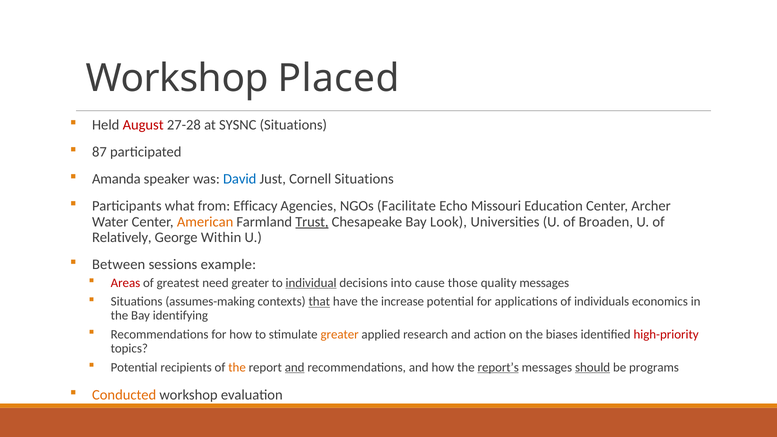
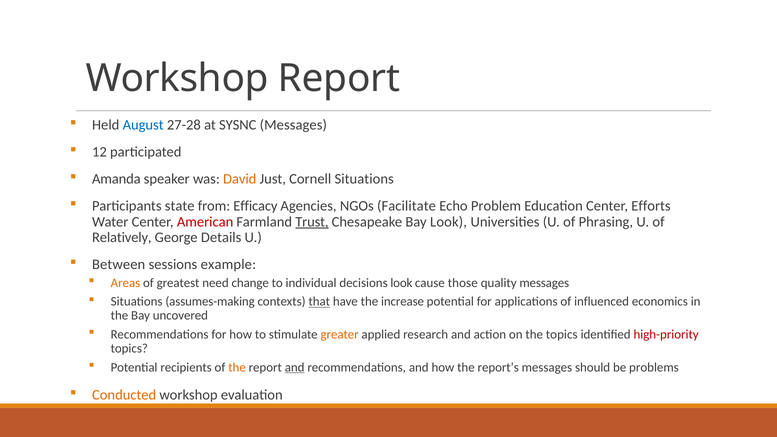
Workshop Placed: Placed -> Report (339, 79)
August colour: red -> blue (143, 125)
SYSNC Situations: Situations -> Messages (293, 125)
87: 87 -> 12 (99, 152)
David colour: blue -> orange (240, 179)
what: what -> state (180, 206)
Missouri: Missouri -> Problem (496, 206)
Archer: Archer -> Efforts (651, 206)
American colour: orange -> red (205, 222)
Broaden: Broaden -> Phrasing (606, 222)
Within: Within -> Details (221, 238)
Areas colour: red -> orange (125, 283)
need greater: greater -> change (250, 283)
individual underline: present -> none (311, 283)
decisions into: into -> look (401, 283)
individuals: individuals -> influenced (602, 302)
identifying: identifying -> uncovered (180, 316)
the biases: biases -> topics (562, 334)
report’s underline: present -> none (498, 367)
should underline: present -> none (593, 367)
programs: programs -> problems (654, 367)
